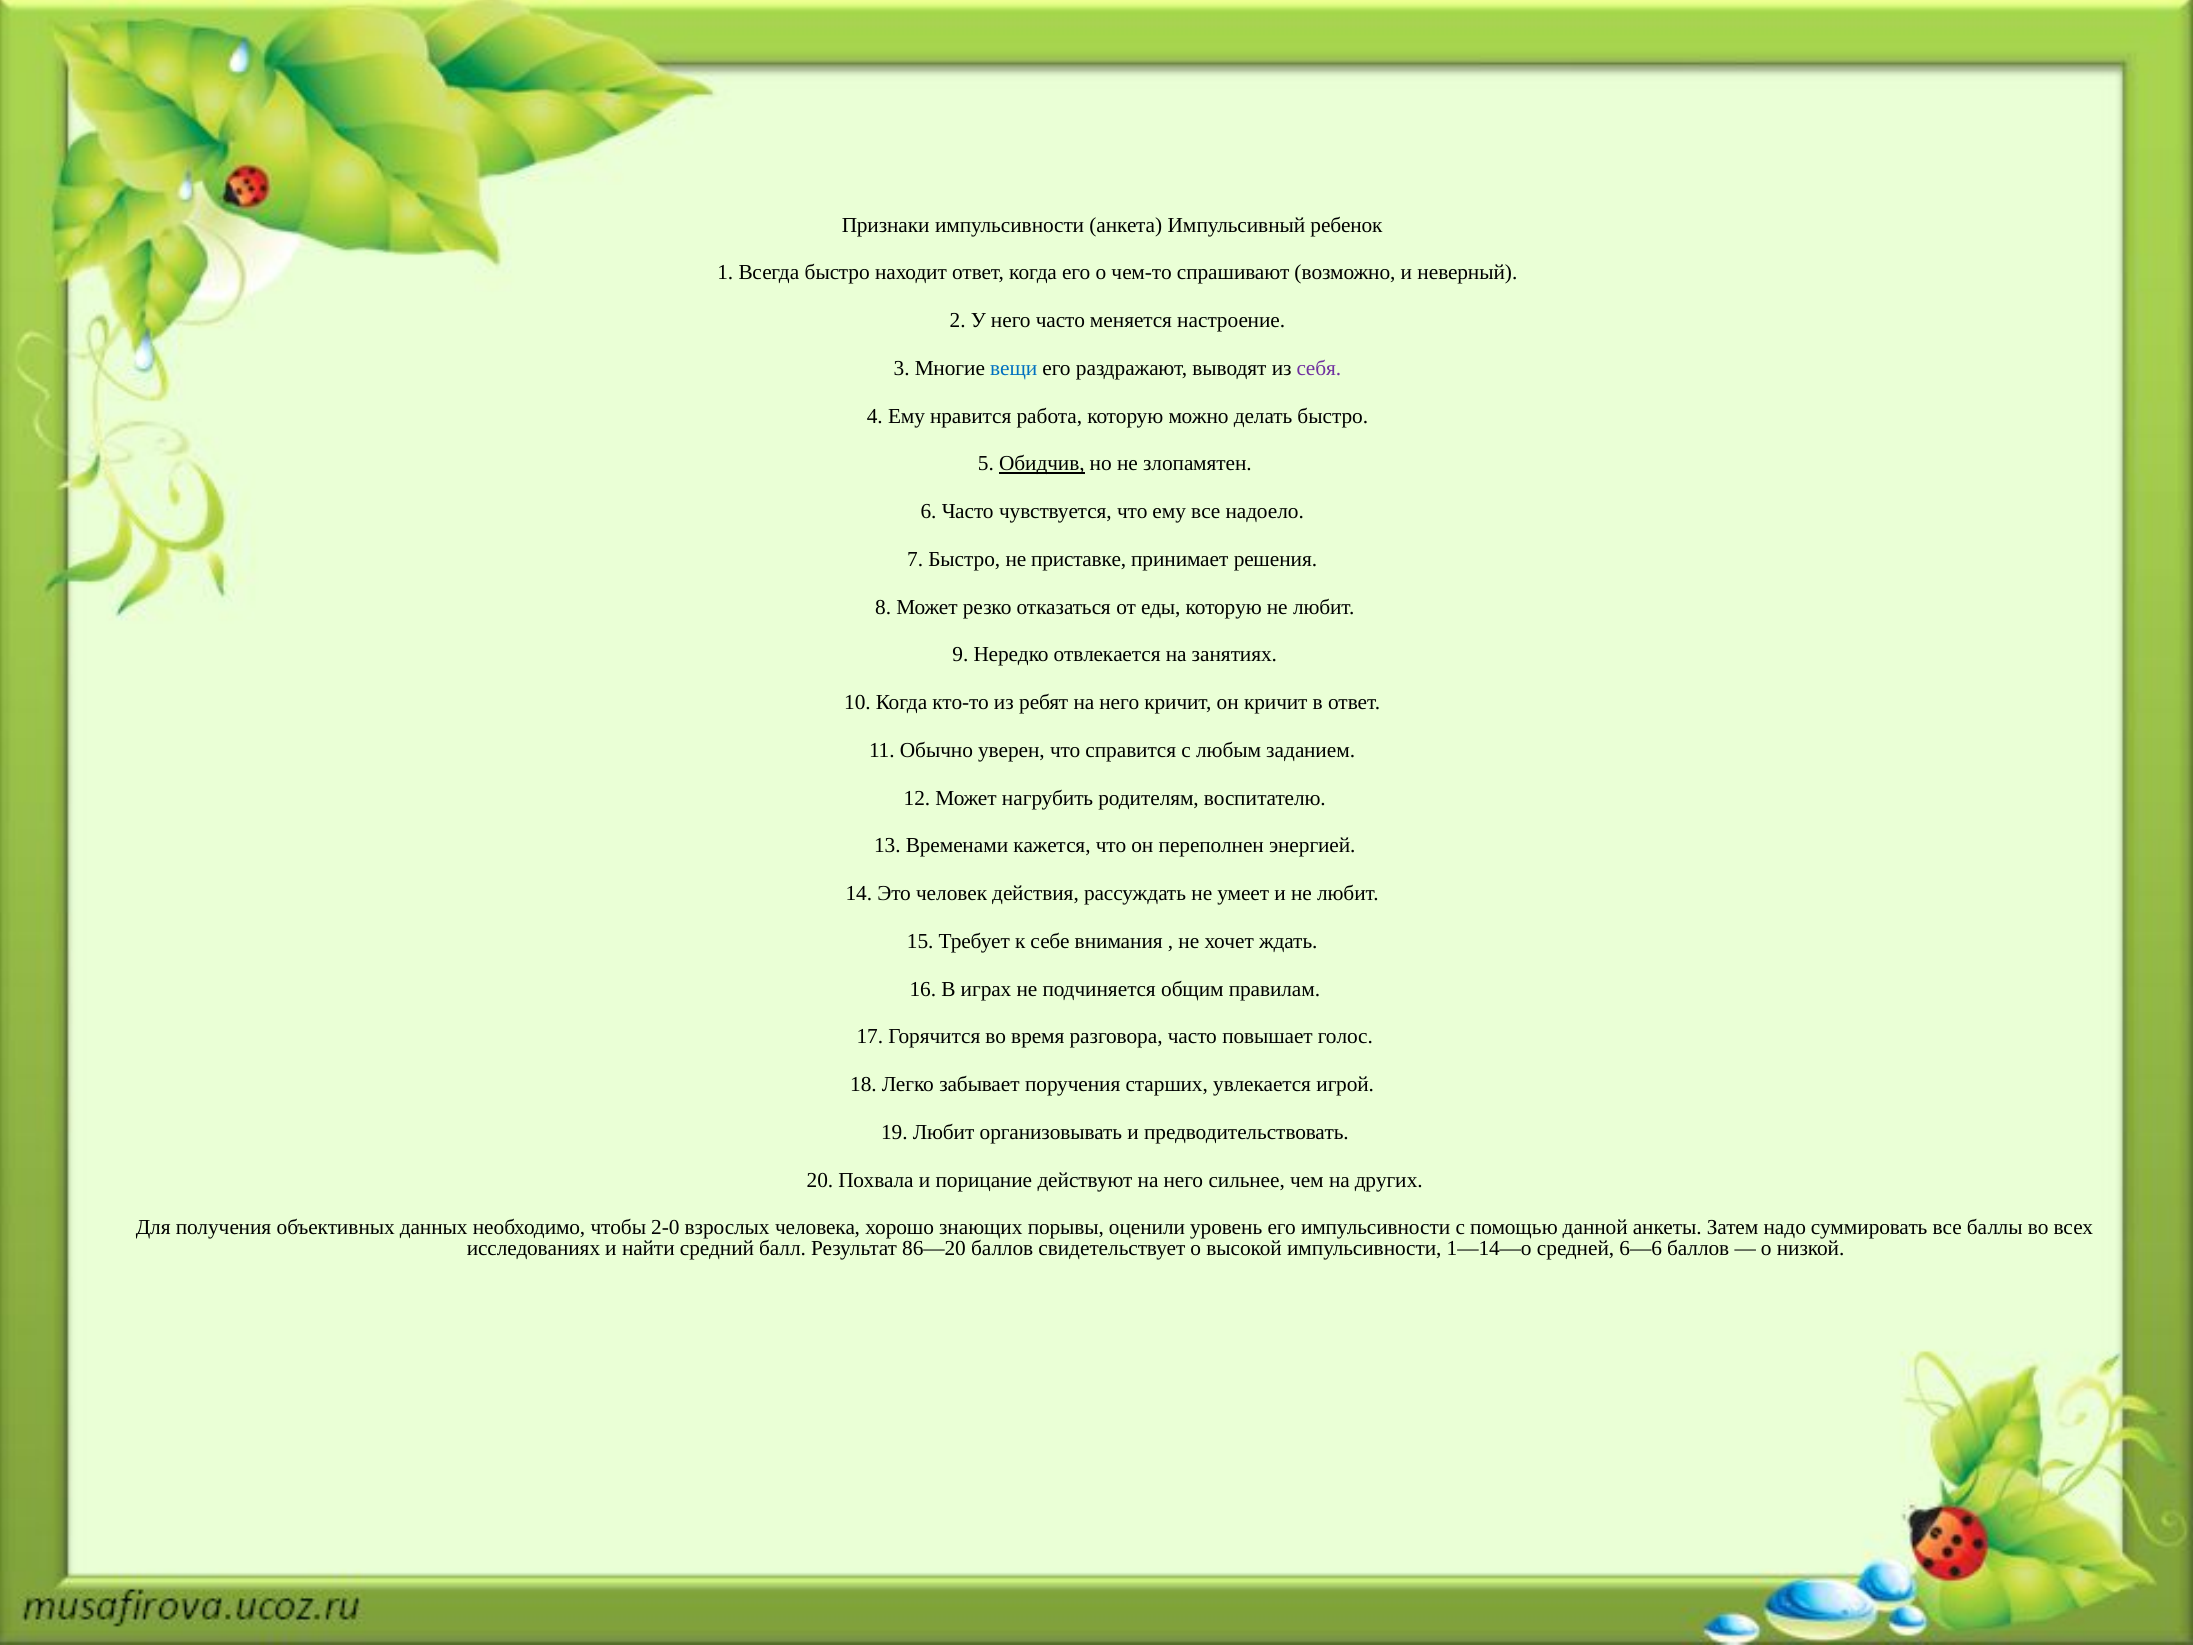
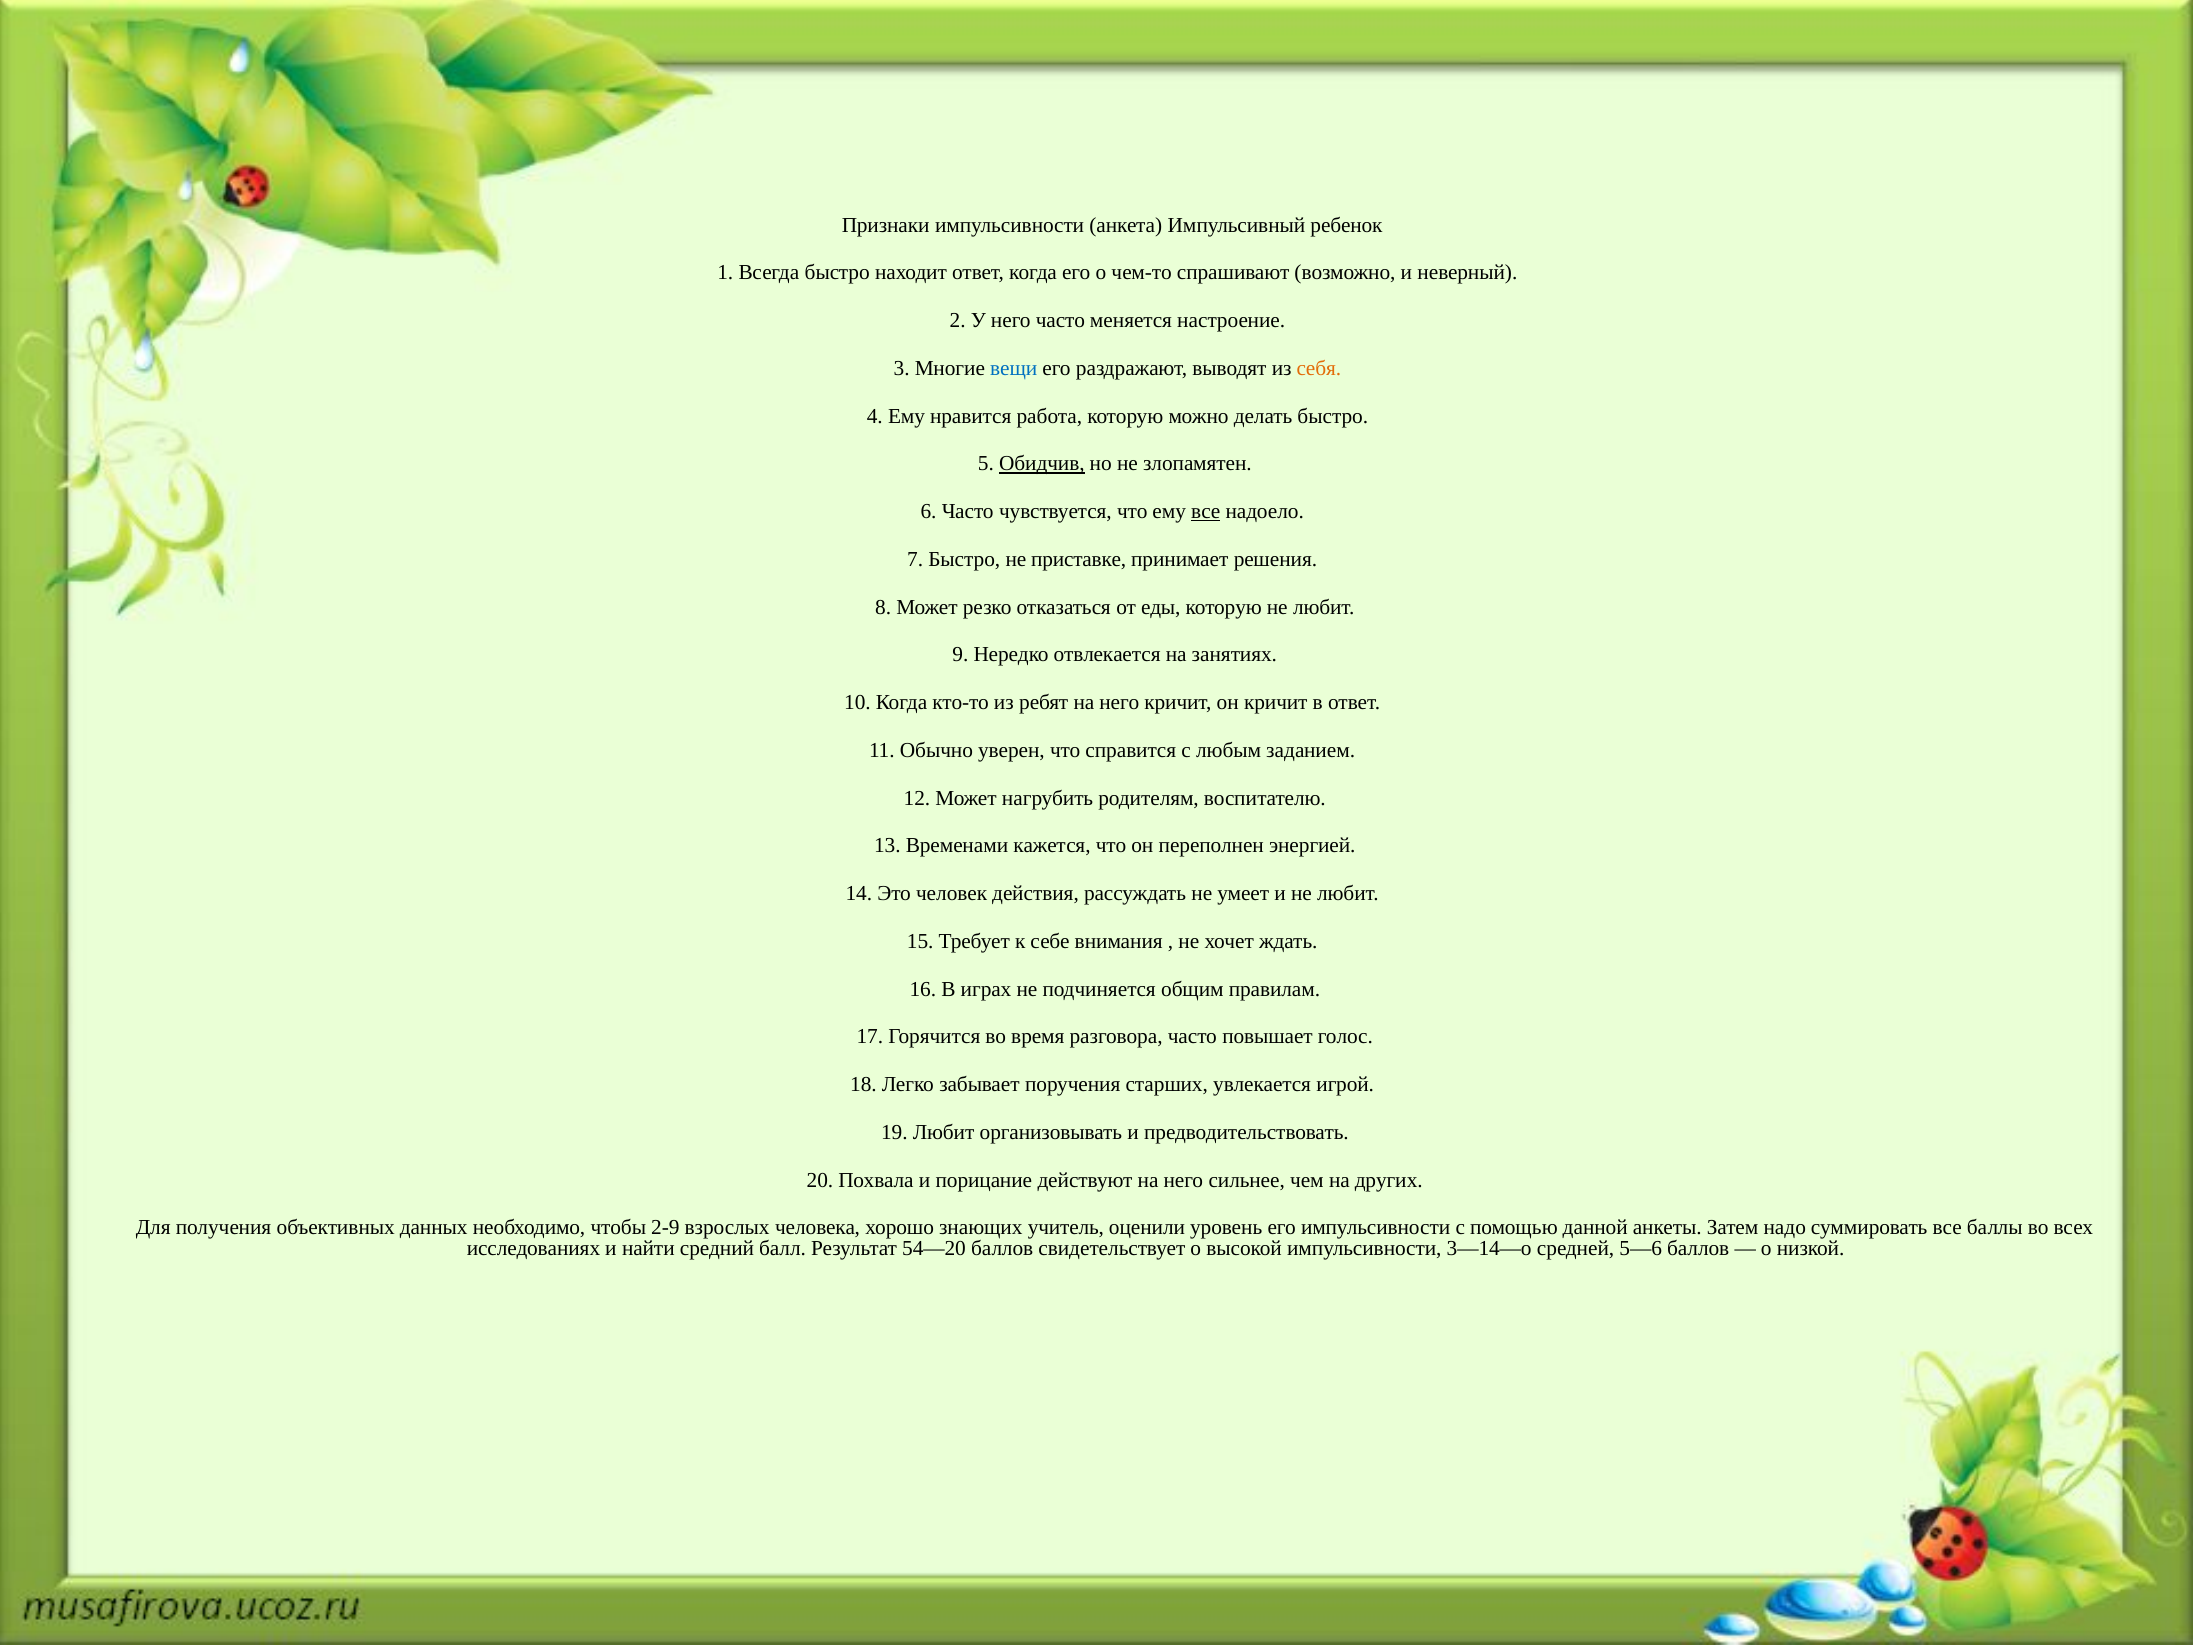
себя colour: purple -> orange (1319, 368)
все underline: none -> present (1206, 512)
2-0: 2-0 -> 2-9 (665, 1228)
порывы: порывы -> учитель (1066, 1228)
86—20: 86—20 -> 54—20 (934, 1248)
1—14—о: 1—14—о -> 3—14—о (1489, 1248)
6—6: 6—6 -> 5—6 (1641, 1248)
